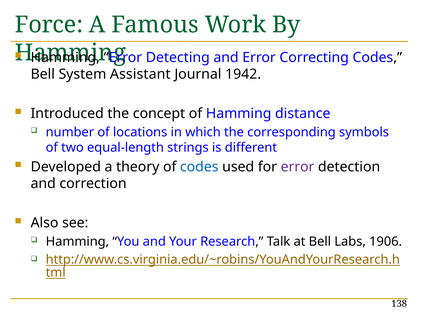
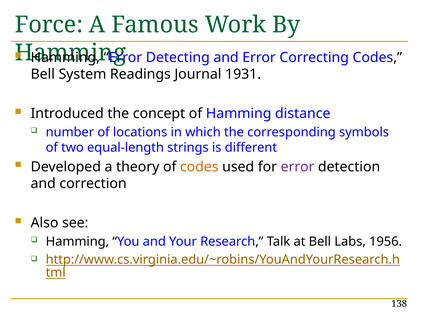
Assistant: Assistant -> Readings (140, 74)
1942: 1942 -> 1931 (243, 74)
codes colour: blue -> orange (199, 167)
1906: 1906 -> 1956 (386, 242)
